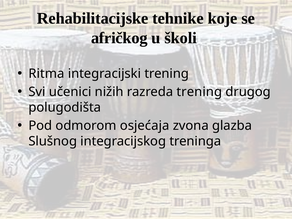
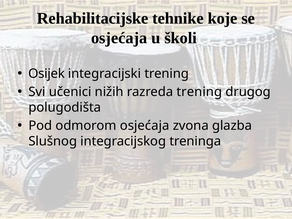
afričkog: afričkog -> osjećaja (119, 38)
Ritma: Ritma -> Osijek (47, 74)
